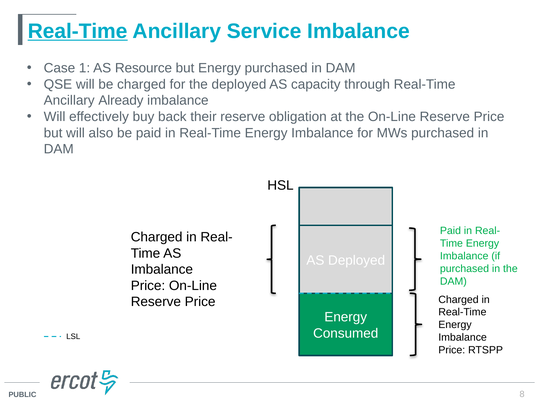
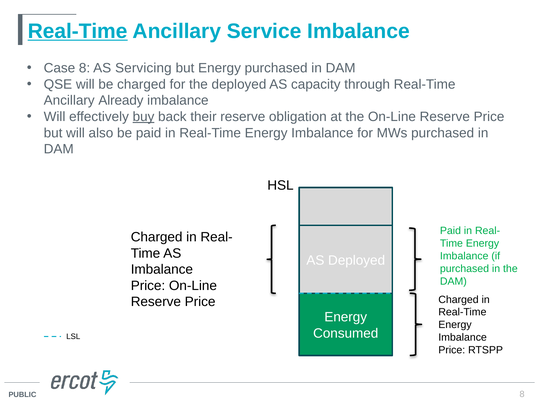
Case 1: 1 -> 8 (85, 68)
Resource: Resource -> Servicing (143, 68)
buy underline: none -> present (143, 117)
